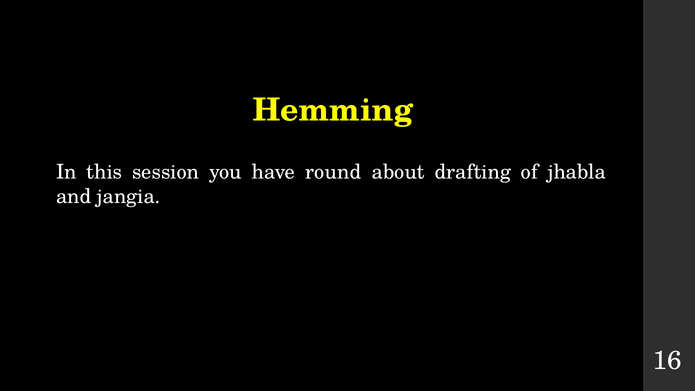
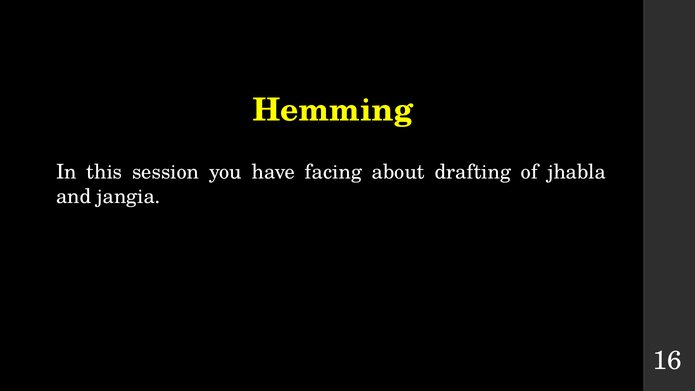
round: round -> facing (333, 172)
